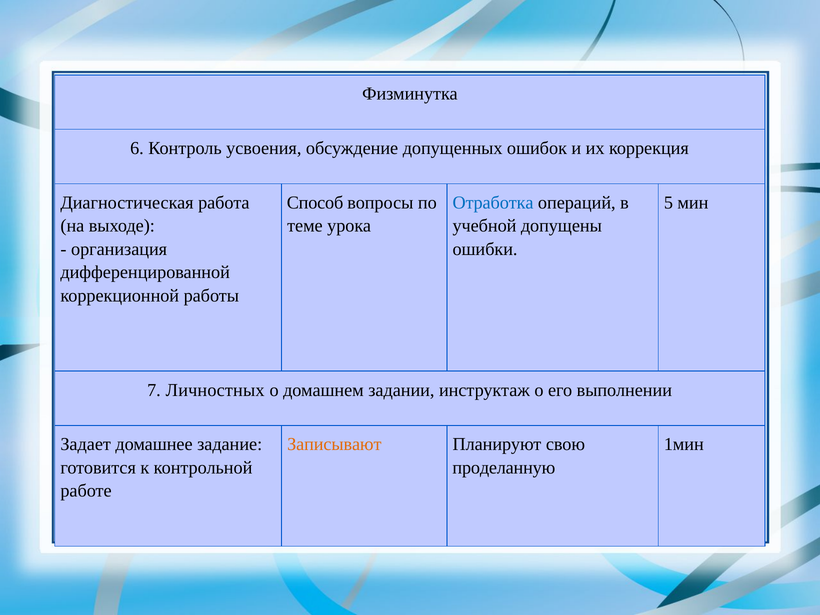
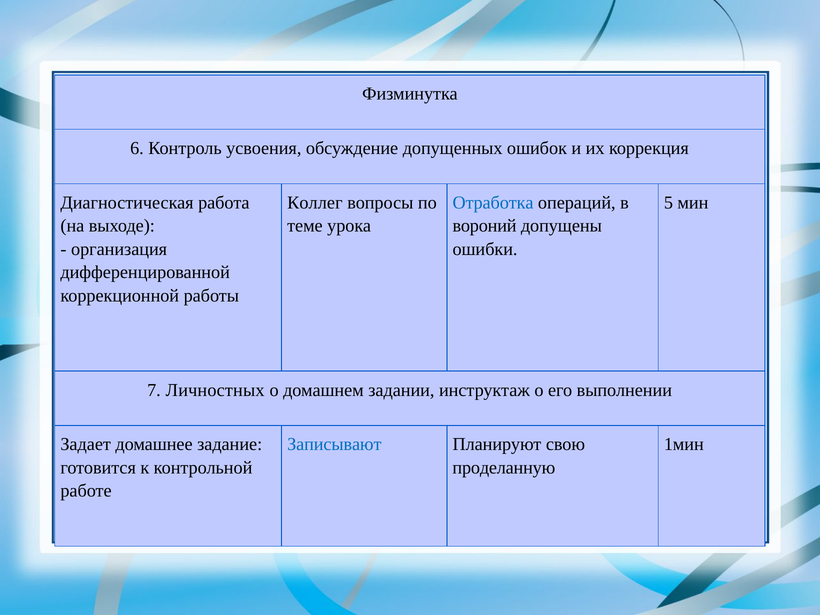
Способ: Способ -> Коллег (315, 203)
учебной: учебной -> вороний (485, 226)
Записывают colour: orange -> blue (334, 444)
